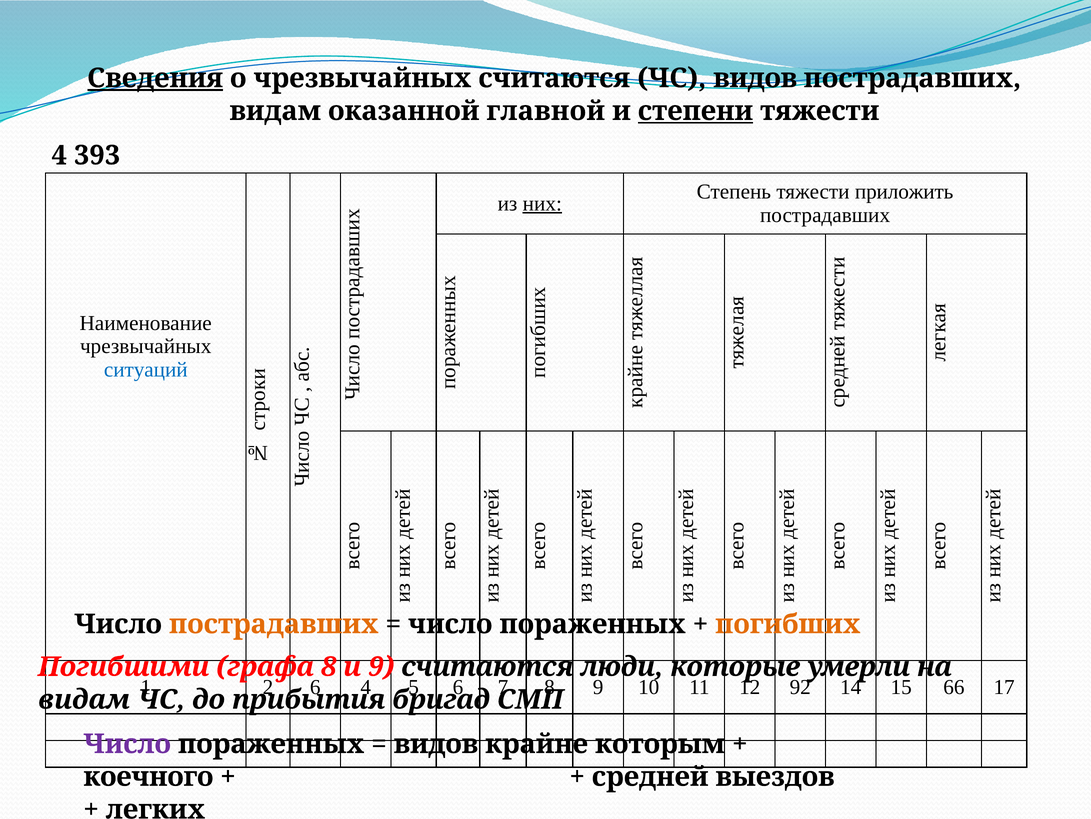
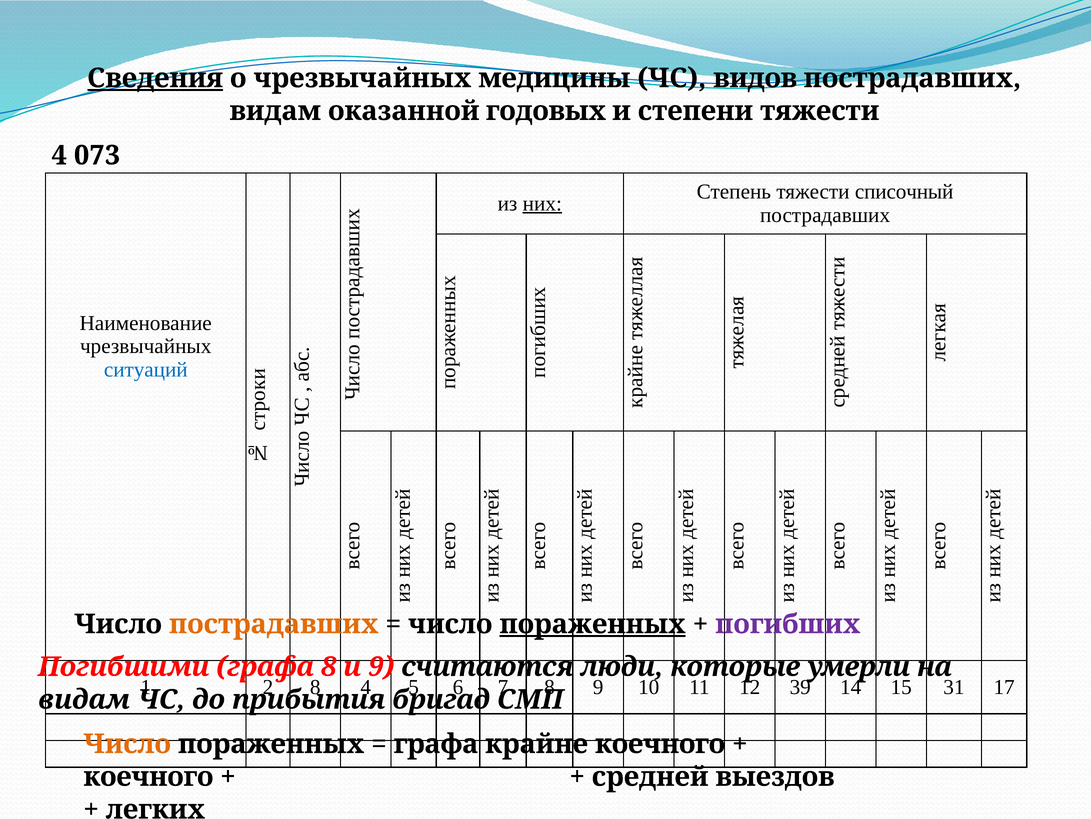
чрезвычайных считаются: считаются -> медицины (554, 78)
главной: главной -> годовых (546, 111)
степени underline: present -> none (695, 111)
393: 393 -> 073 (97, 155)
приложить: приложить -> списочный (904, 192)
пораженных underline: none -> present (593, 624)
погибших colour: orange -> purple (788, 624)
6: 6 -> 8 (315, 687)
92: 92 -> 39 (800, 687)
66: 66 -> 31 (954, 687)
Число colour: purple -> orange (127, 743)
видов: видов -> графа (436, 743)
крайне которым: которым -> коечного (660, 743)
